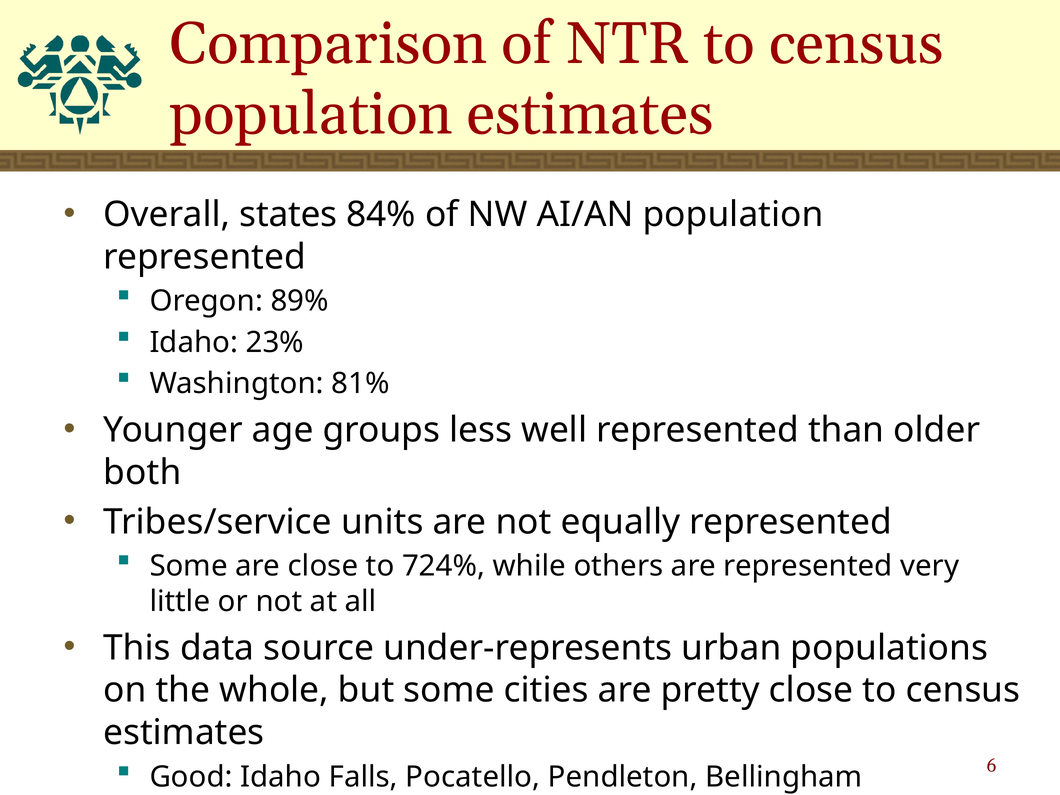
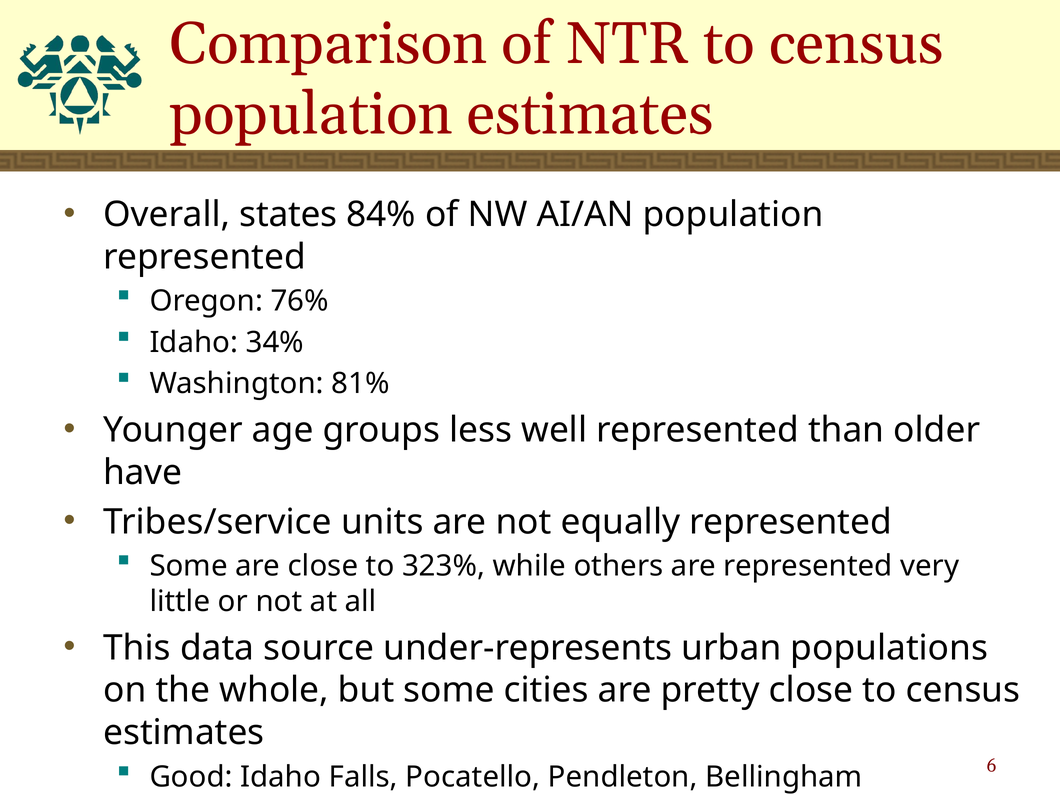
89%: 89% -> 76% (300, 301)
23%: 23% -> 34% (275, 342)
both: both -> have (143, 472)
724%: 724% -> 323% (444, 566)
